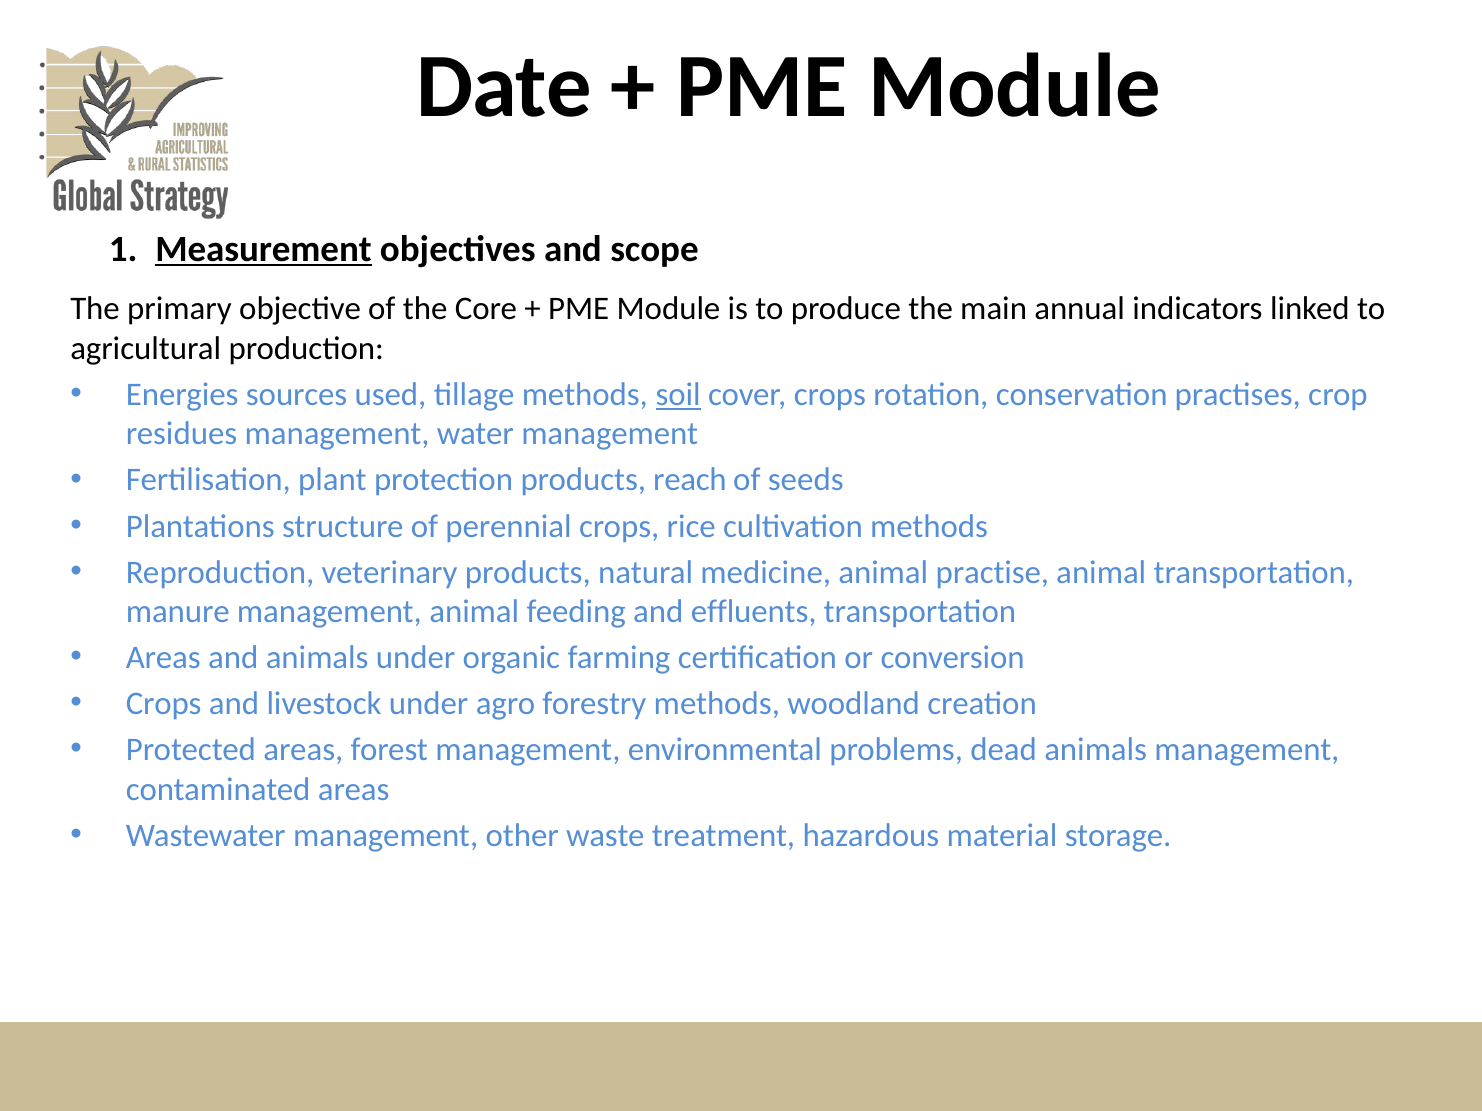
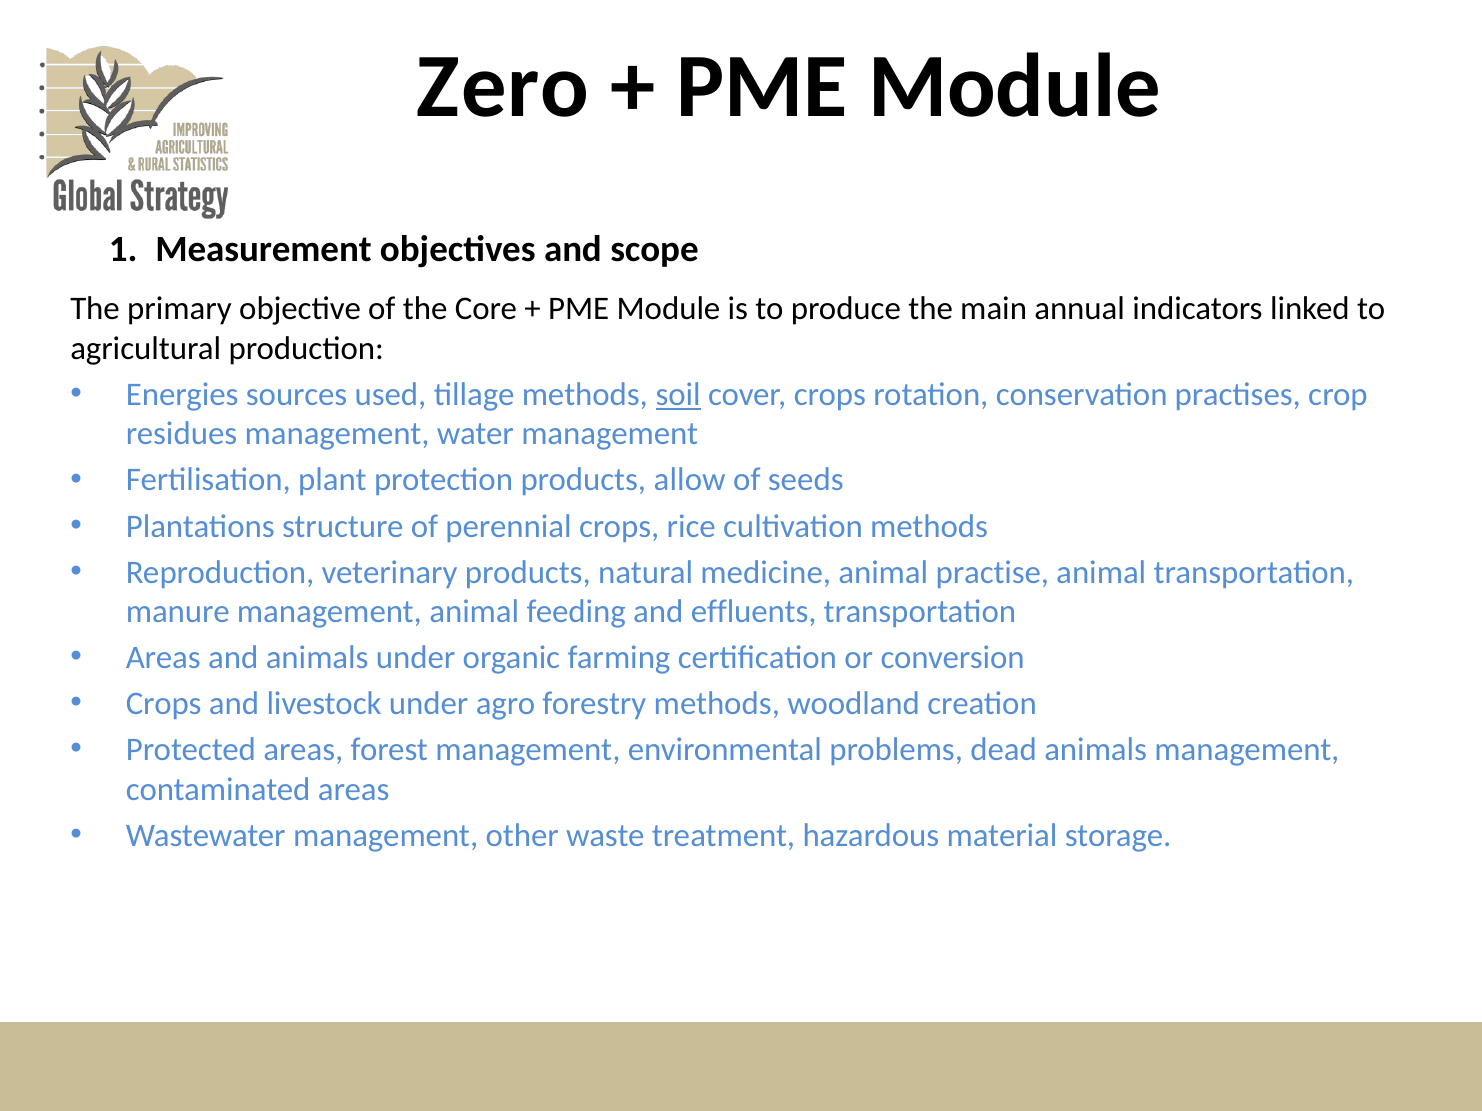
Date: Date -> Zero (503, 87)
Measurement underline: present -> none (263, 249)
reach: reach -> allow (690, 480)
